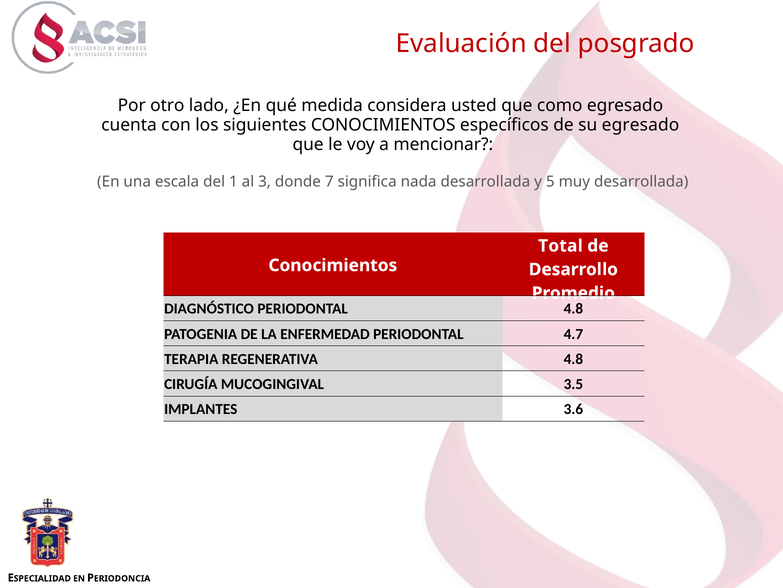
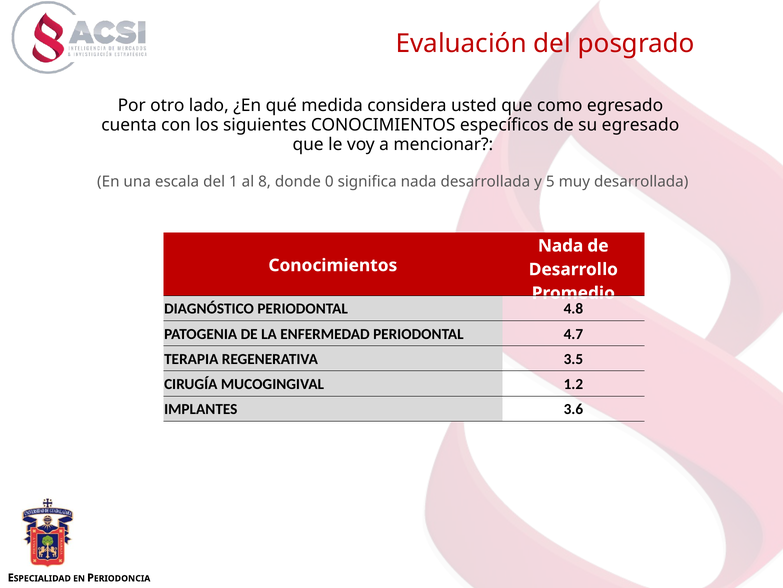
3: 3 -> 8 (265, 182)
7: 7 -> 0 (329, 182)
Total: Total -> Nada (561, 246)
REGENERATIVA 4.8: 4.8 -> 3.5 (573, 359)
3.5: 3.5 -> 1.2 (573, 384)
